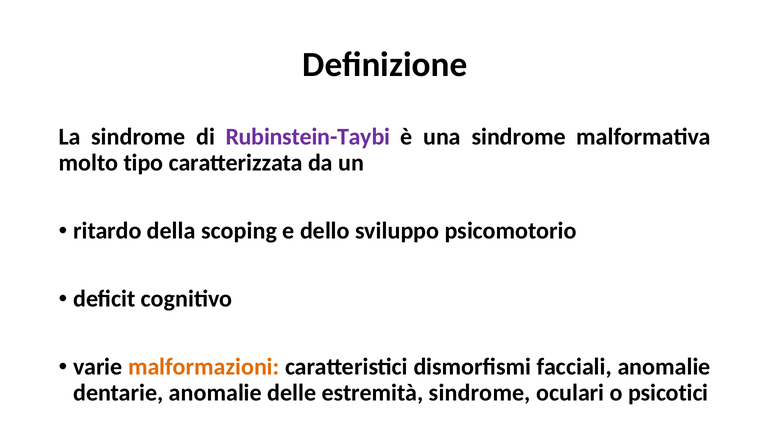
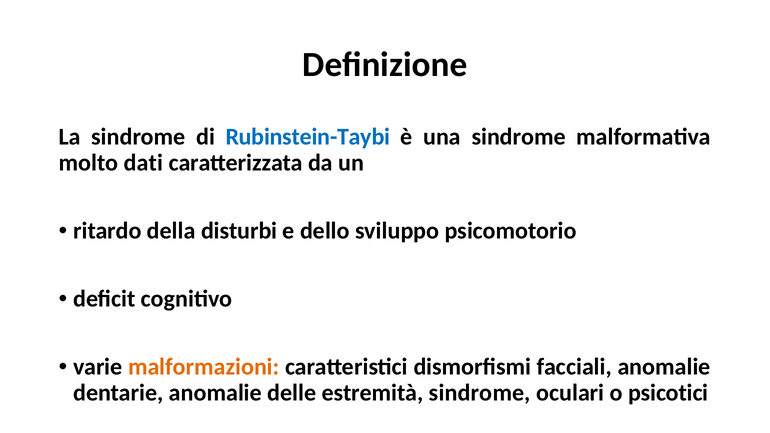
Rubinstein-Taybi colour: purple -> blue (308, 137)
tipo: tipo -> dati (143, 163)
scoping: scoping -> disturbi (239, 231)
